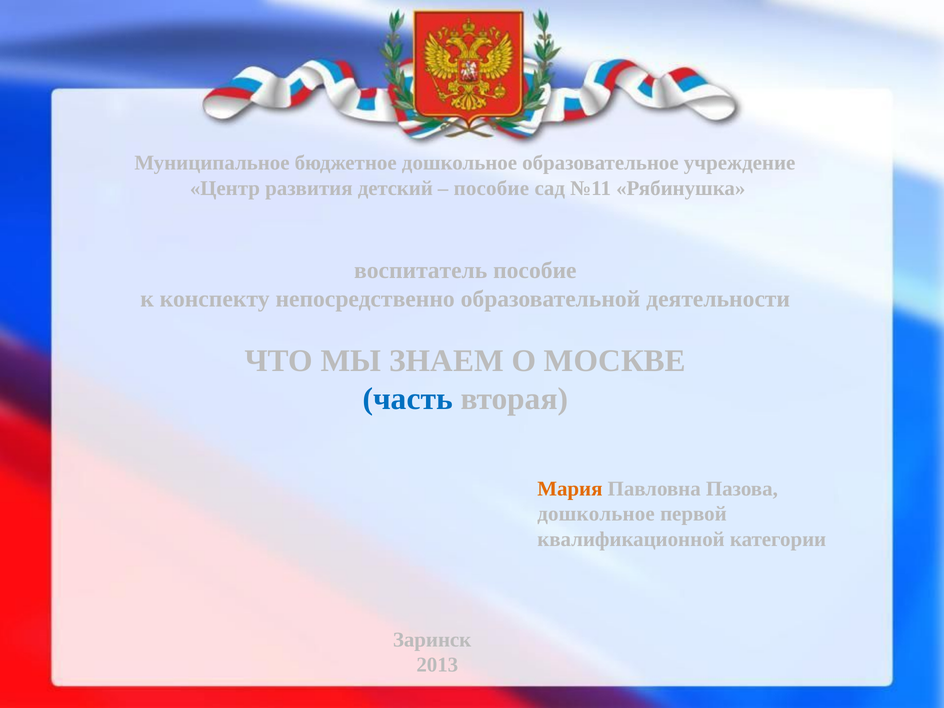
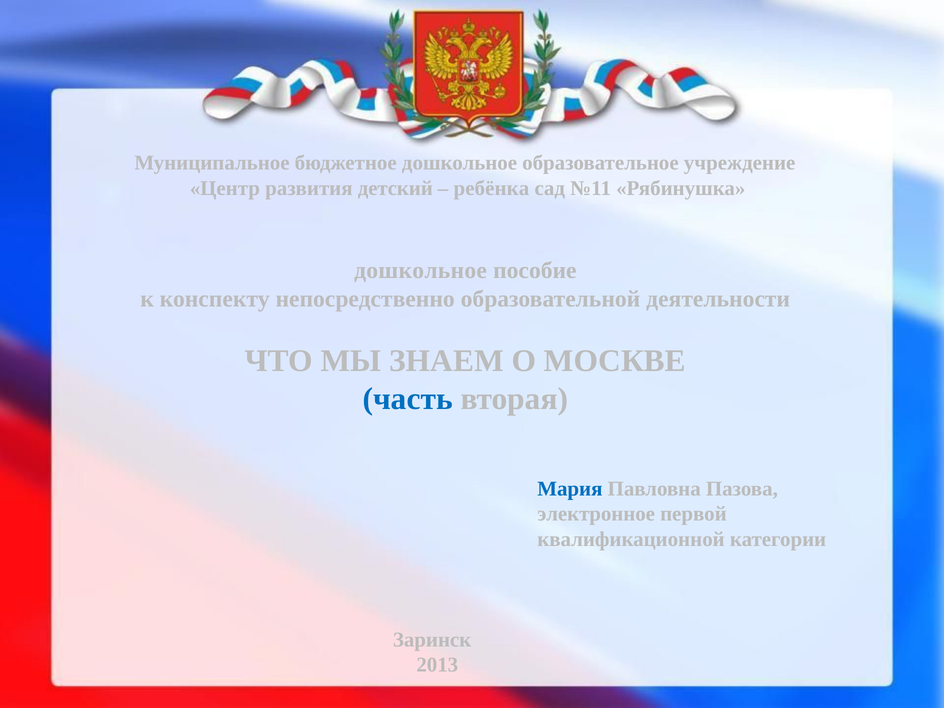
пособие: пособие -> ребёнка (491, 188)
воспитатель: воспитатель -> дошкольное (421, 271)
Мария colour: orange -> blue (570, 489)
дошкольное: дошкольное -> электронное (596, 514)
